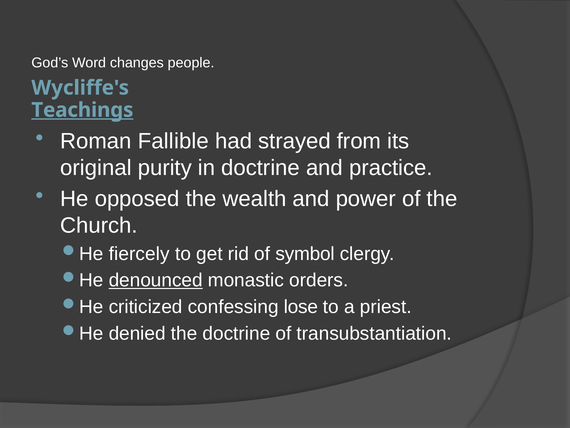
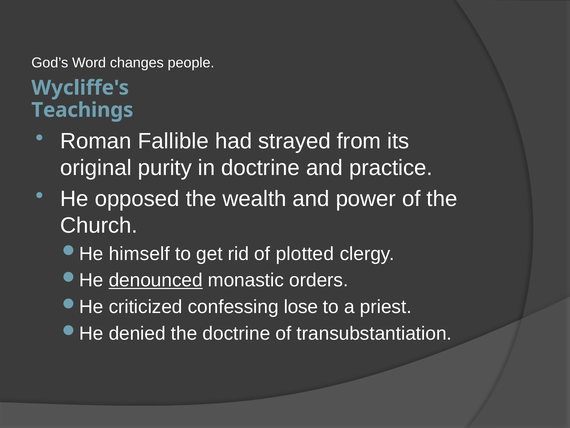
Teachings underline: present -> none (82, 110)
fiercely: fiercely -> himself (139, 253)
symbol: symbol -> plotted (305, 253)
